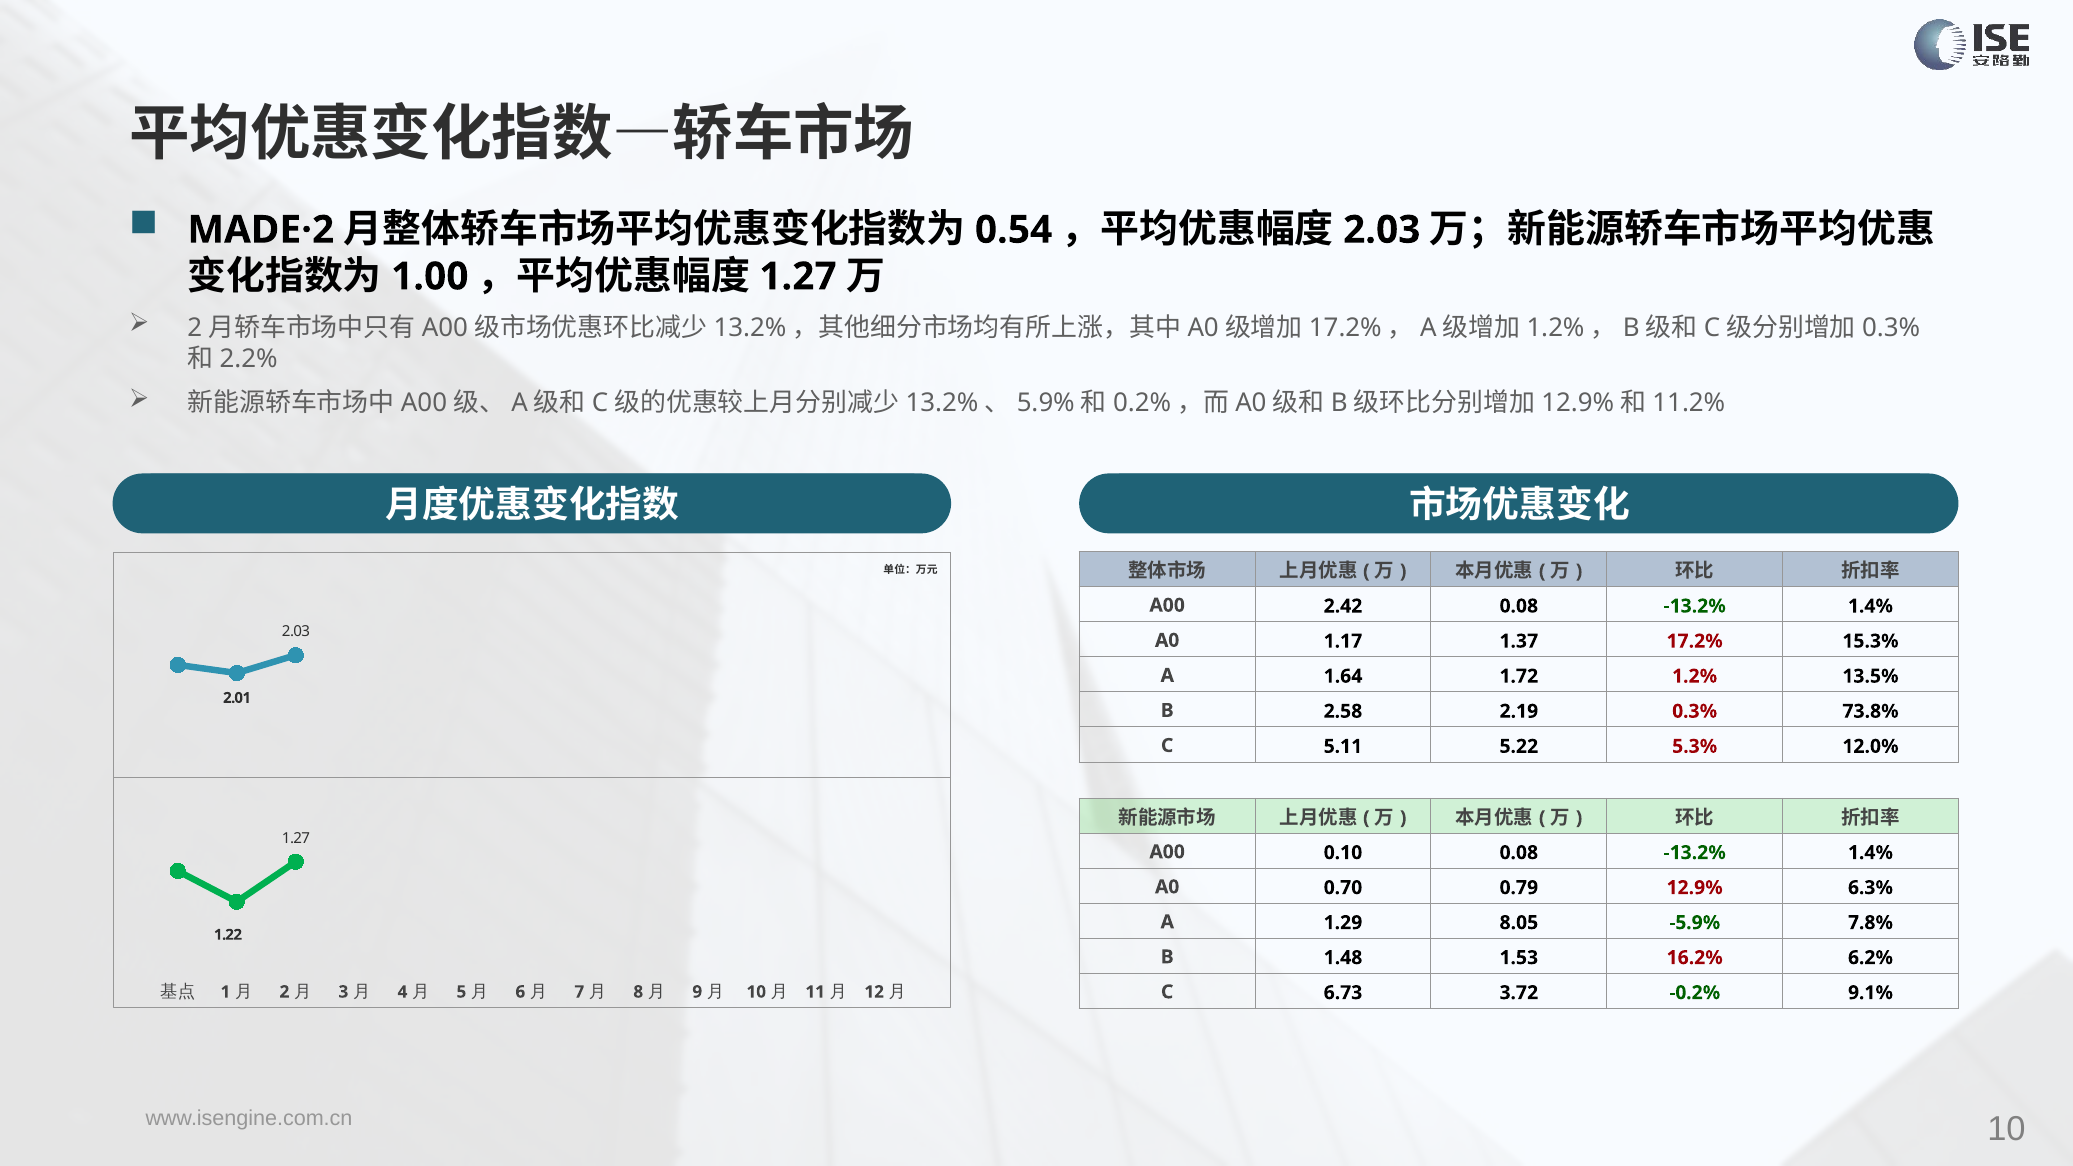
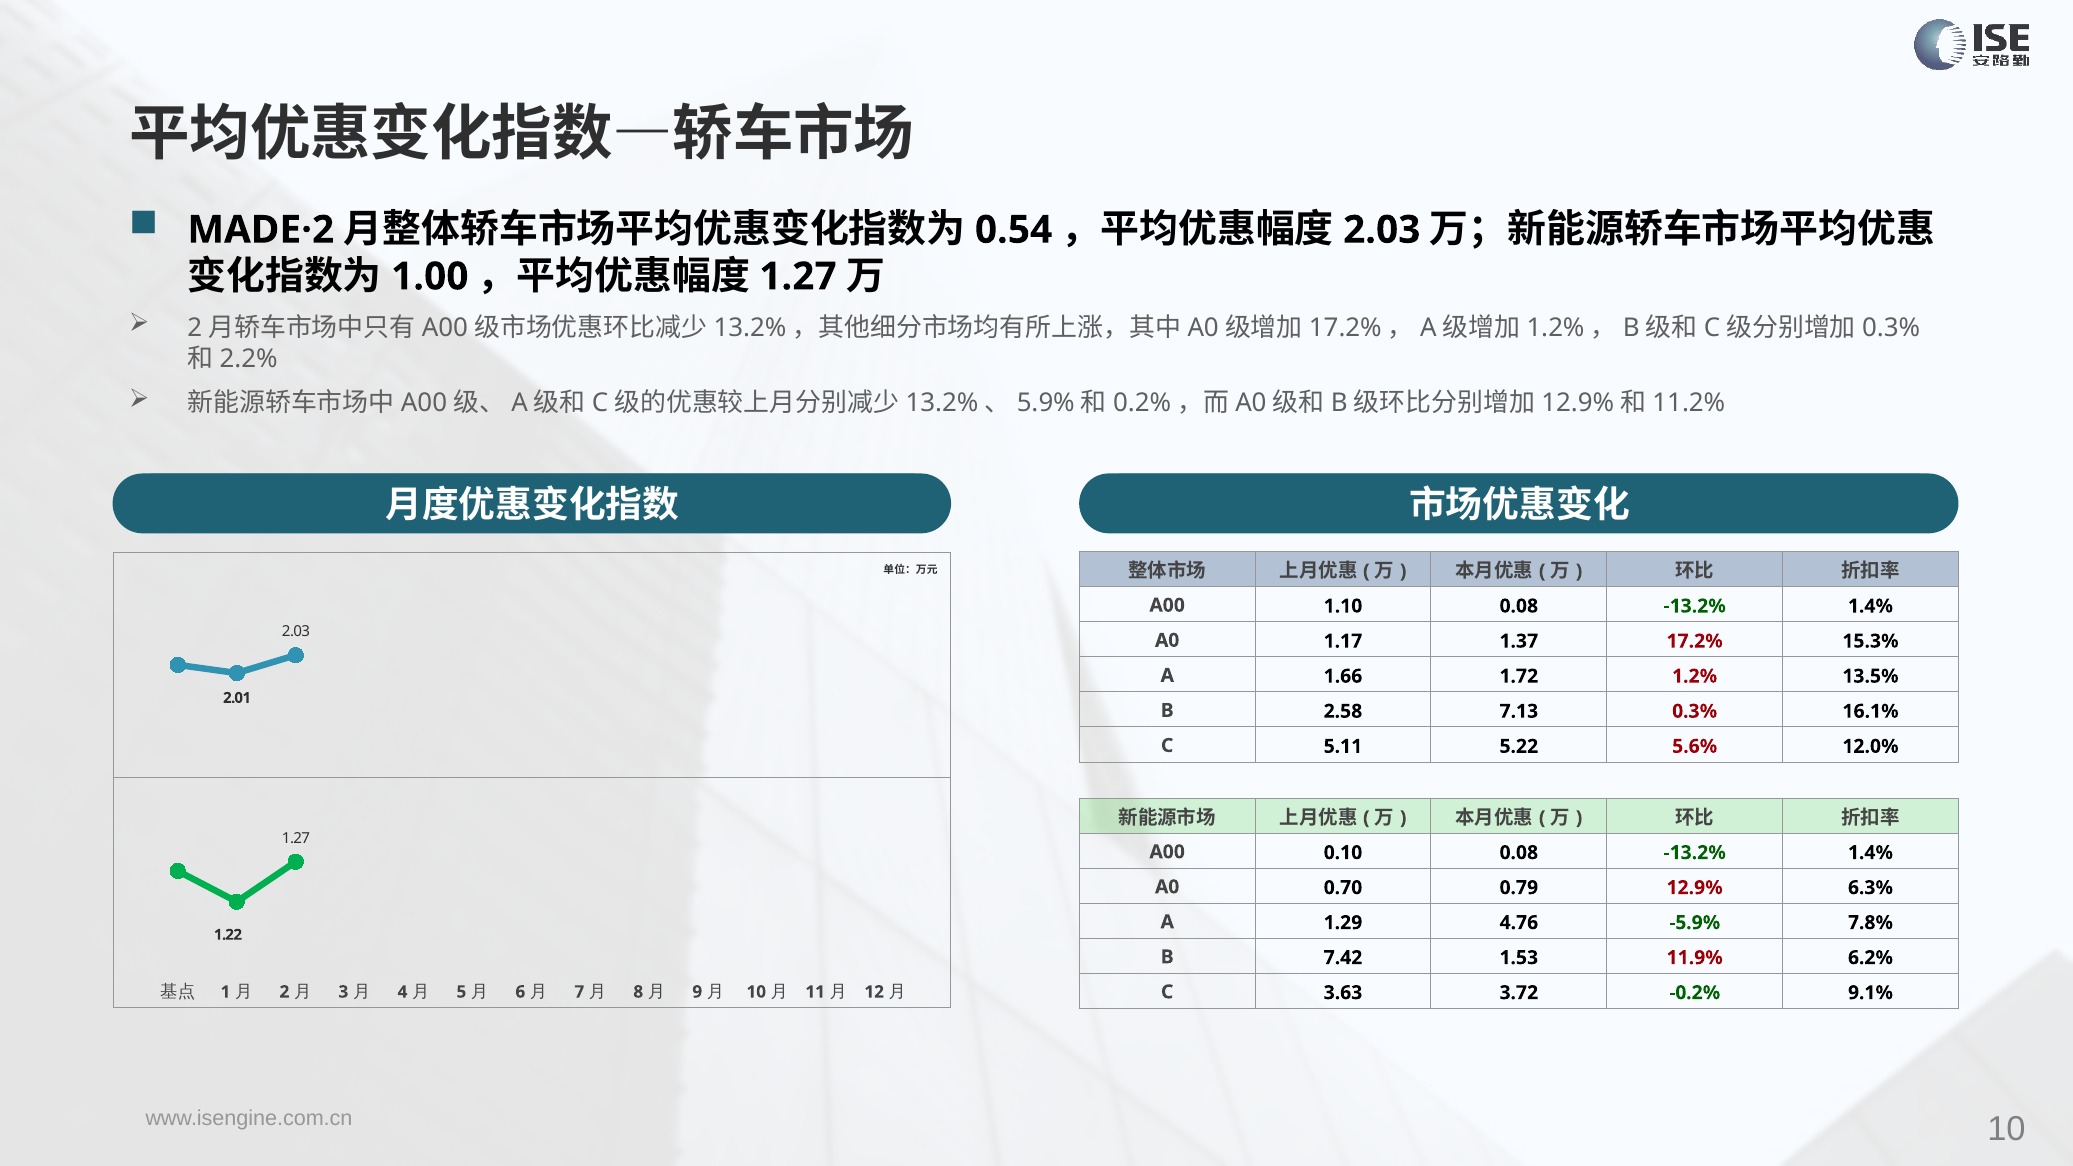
2.42: 2.42 -> 1.10 (1343, 606)
1.64: 1.64 -> 1.66 (1343, 676)
2.19: 2.19 -> 7.13 (1519, 711)
73.8%: 73.8% -> 16.1% (1871, 711)
5.3%: 5.3% -> 5.6% (1695, 746)
8.05: 8.05 -> 4.76 (1519, 923)
1.48: 1.48 -> 7.42 (1343, 958)
16.2%: 16.2% -> 11.9% (1695, 958)
6.73: 6.73 -> 3.63 (1343, 993)
